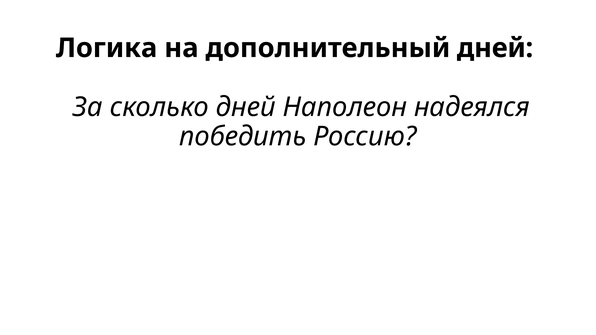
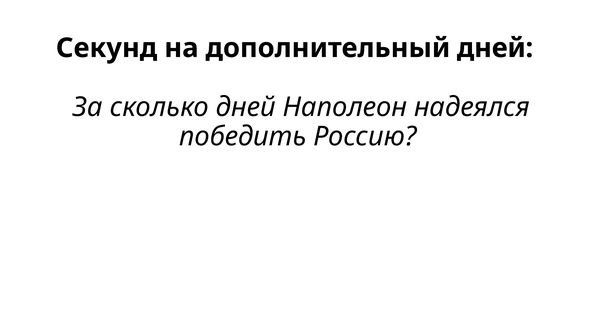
Логика: Логика -> Секунд (107, 48)
